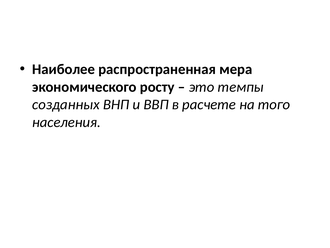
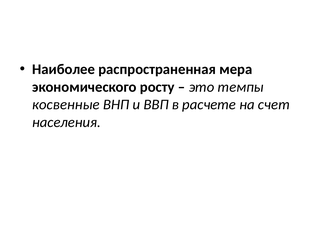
созданных: созданных -> косвенные (66, 104)
того: того -> счет (274, 104)
